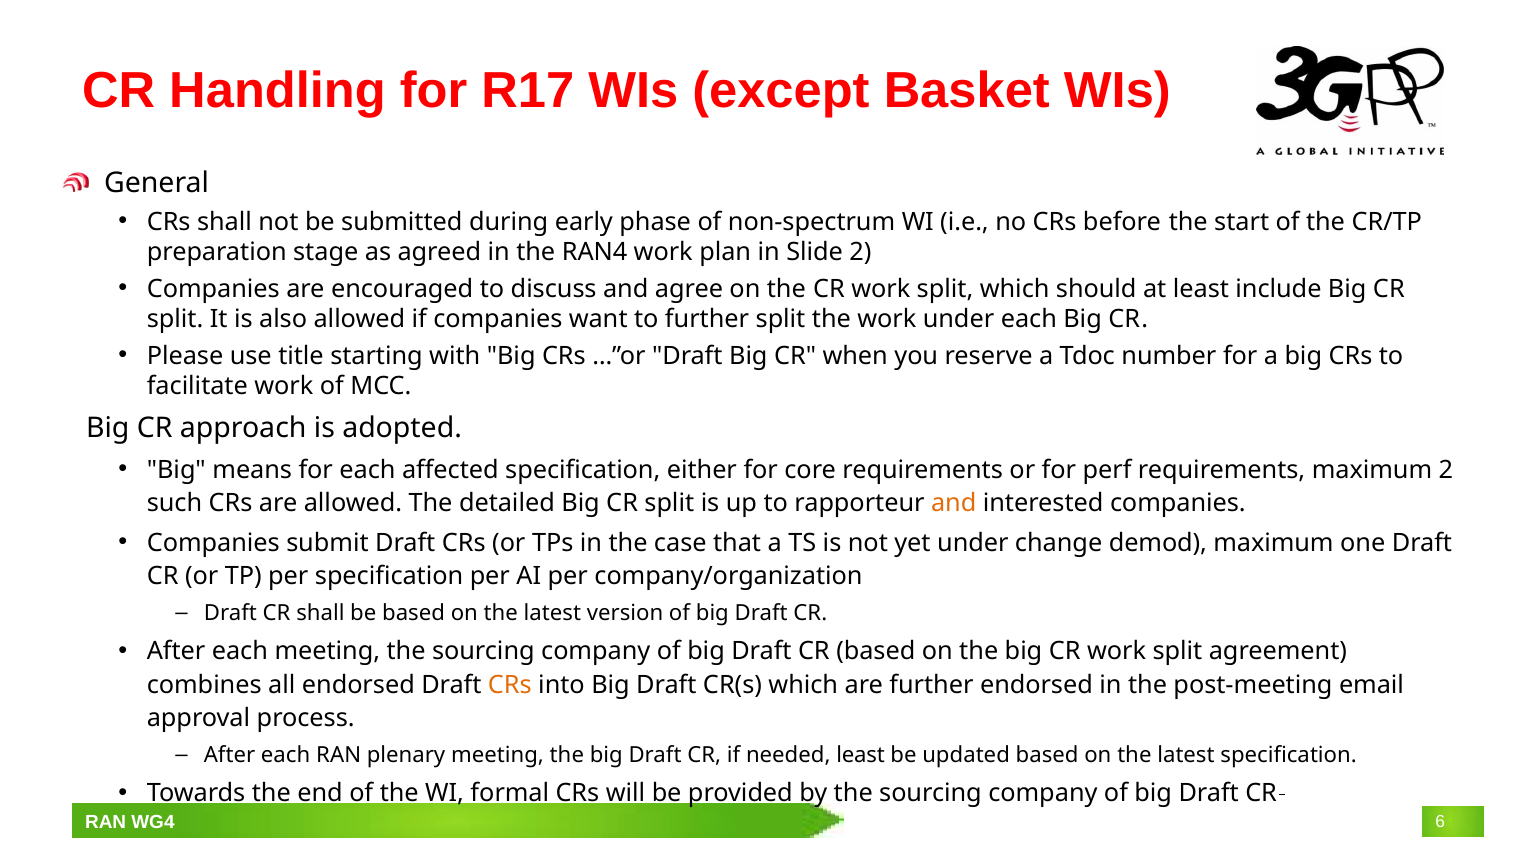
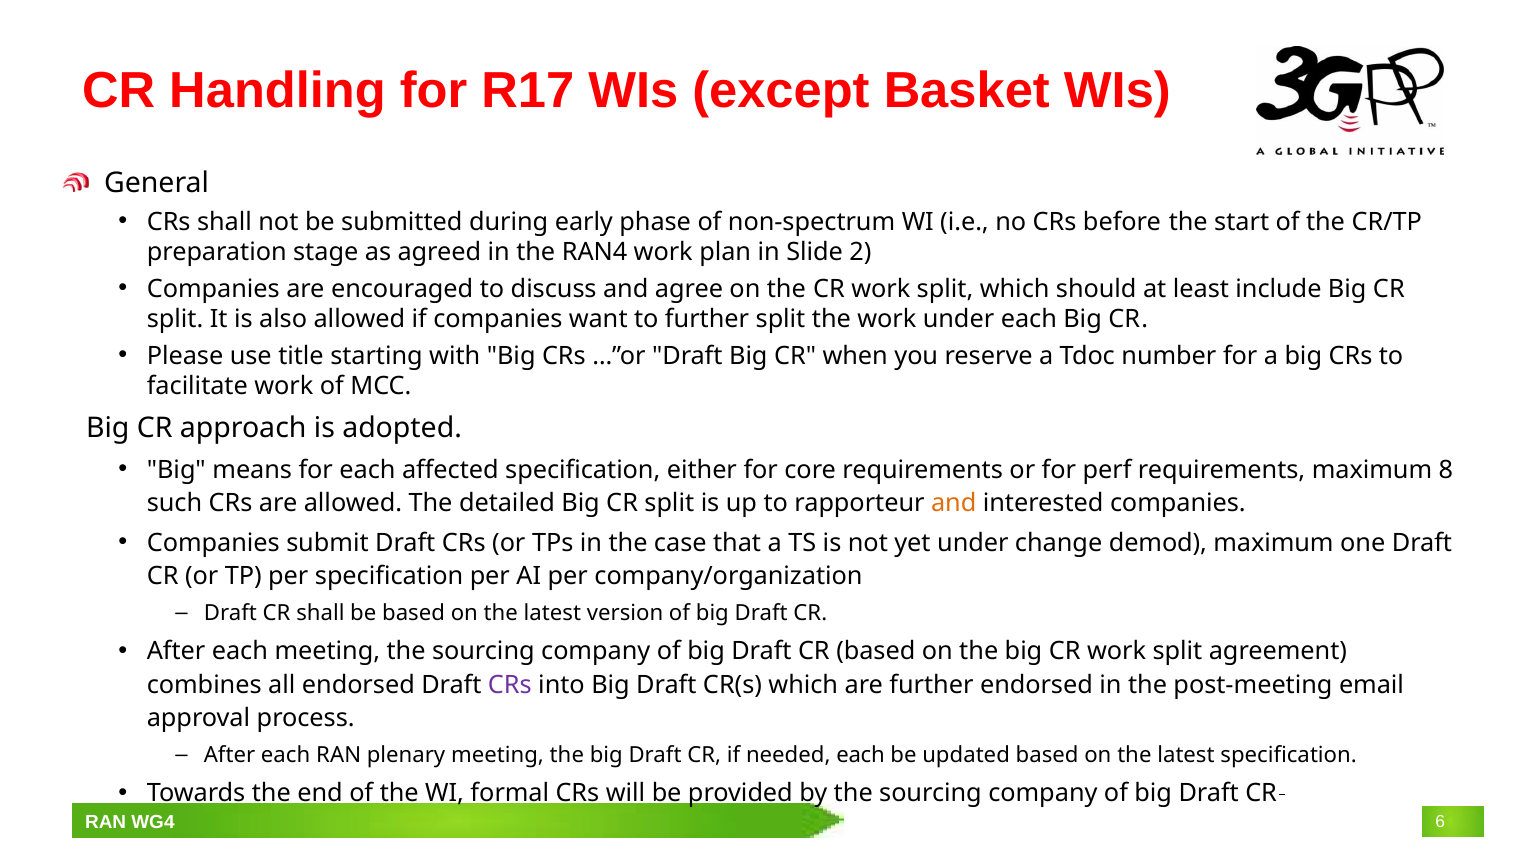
maximum 2: 2 -> 8 (1446, 470)
CRs colour: orange -> purple (510, 685)
needed least: least -> each (861, 756)
